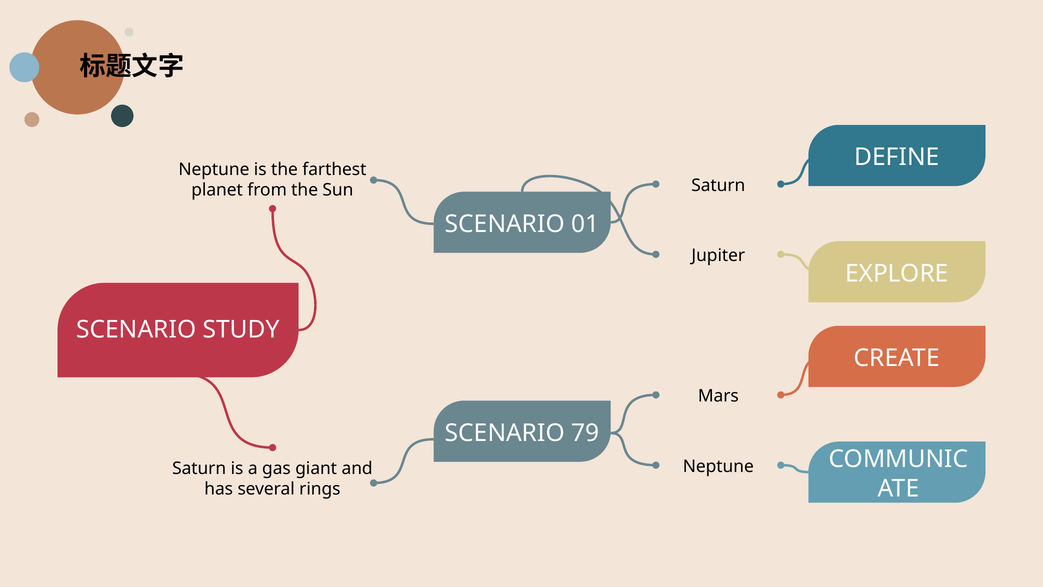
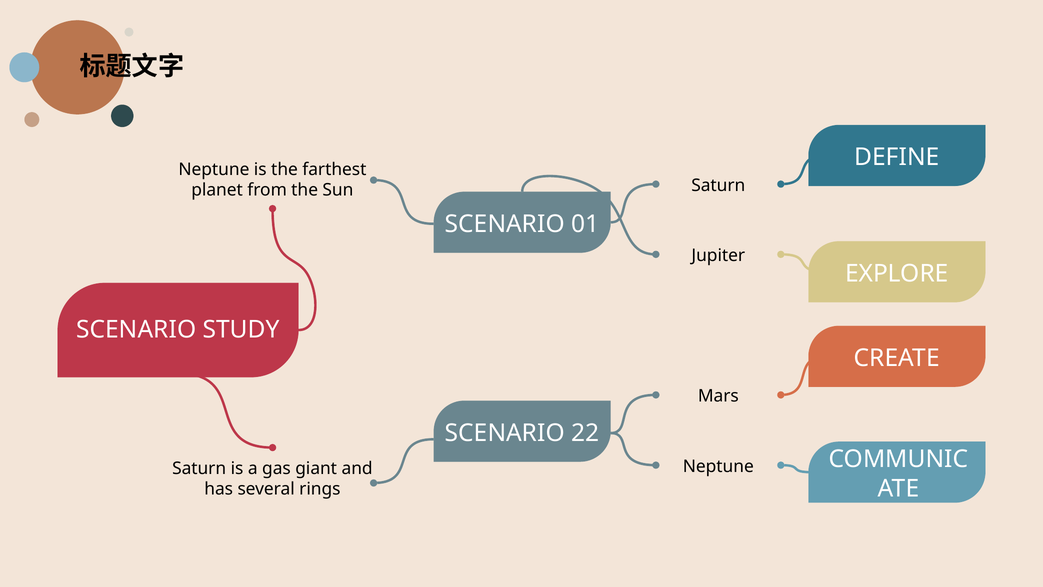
79: 79 -> 22 (585, 433)
